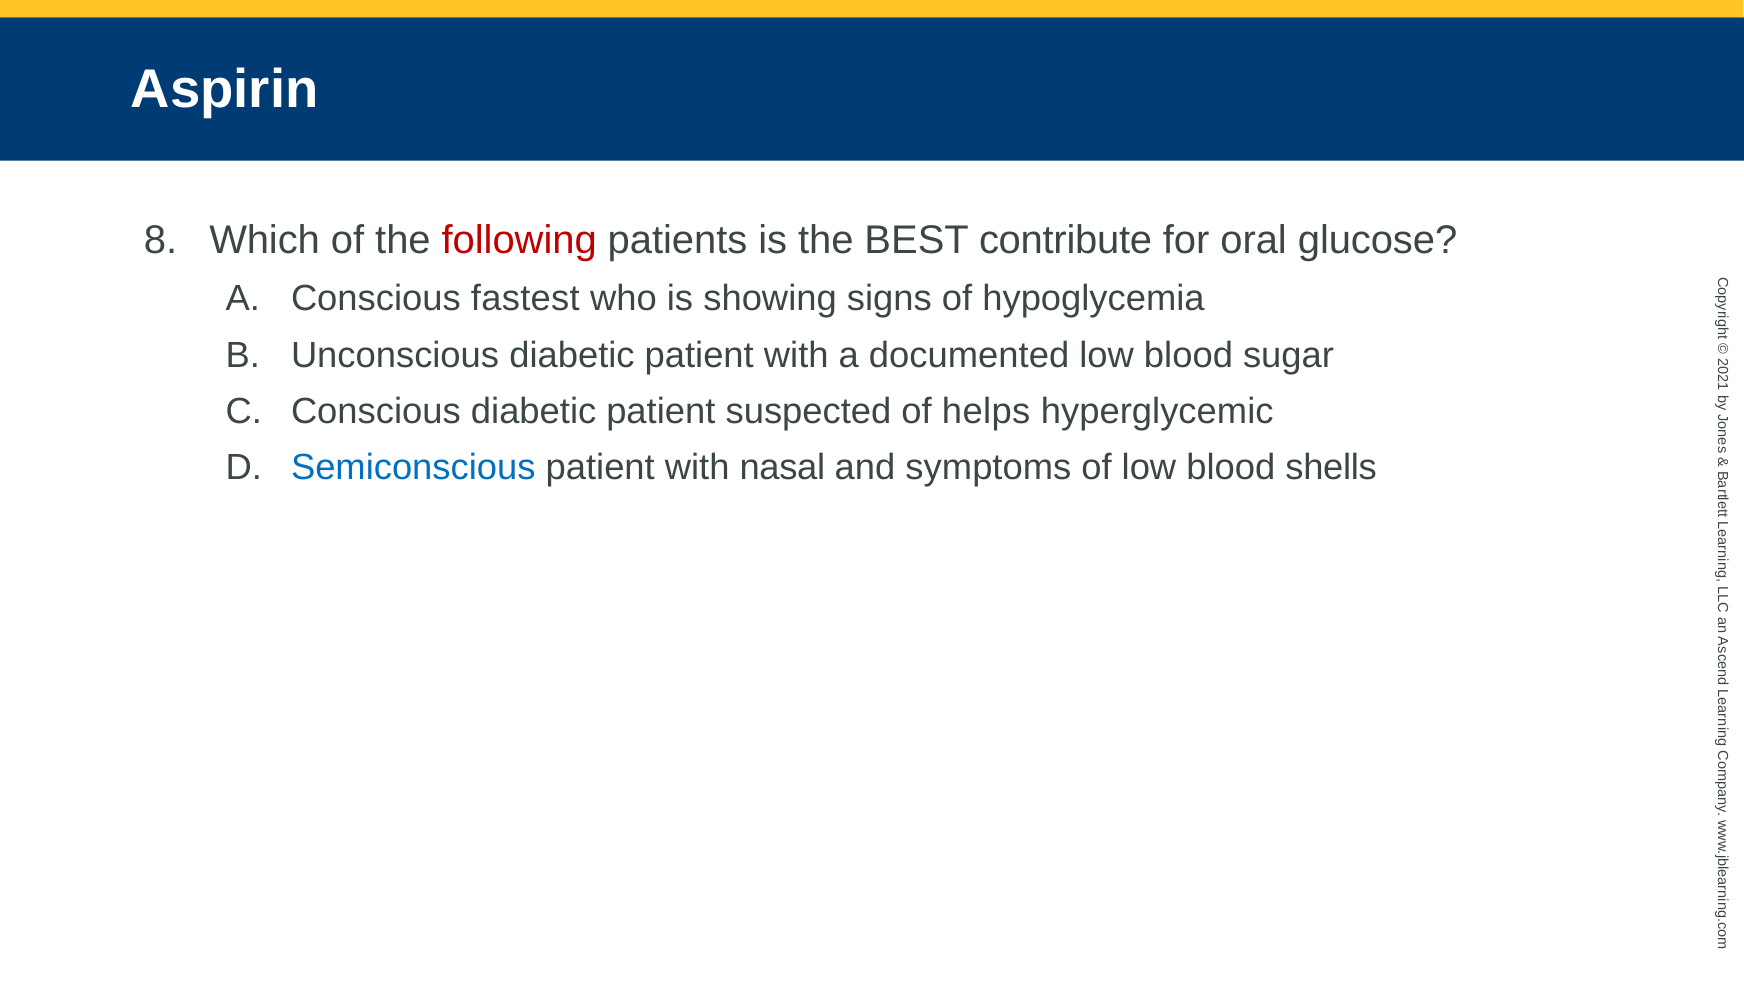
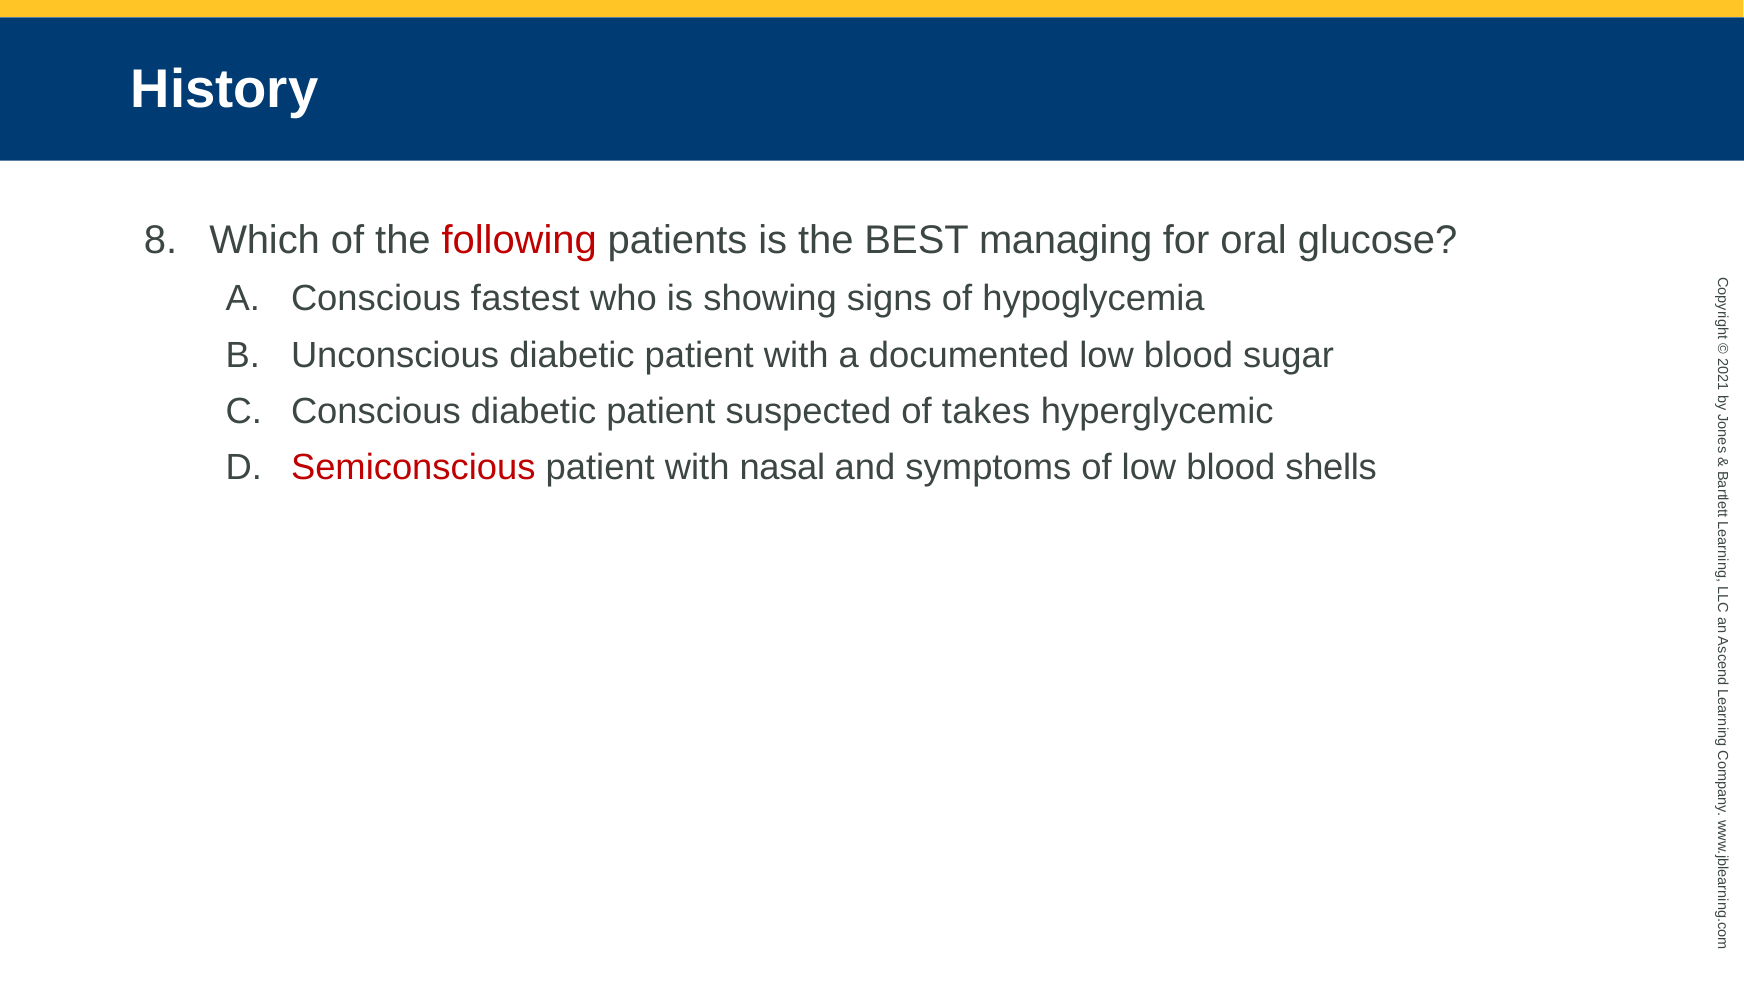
Aspirin: Aspirin -> History (225, 90)
contribute: contribute -> managing (1066, 240)
helps: helps -> takes (986, 411)
Semiconscious colour: blue -> red (413, 468)
